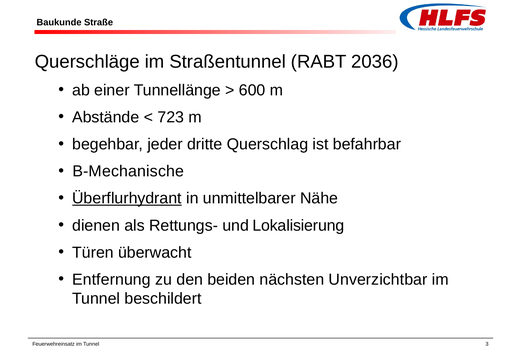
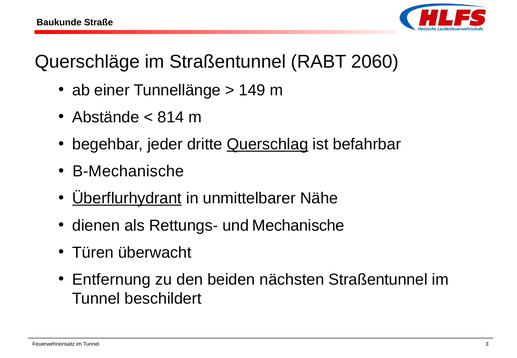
2036: 2036 -> 2060 (375, 62)
600: 600 -> 149 (252, 90)
723: 723 -> 814 (171, 117)
Querschlag underline: none -> present (268, 144)
Lokalisierung: Lokalisierung -> Mechanische (298, 225)
nächsten Unverzichtbar: Unverzichtbar -> Straßentunnel (378, 279)
